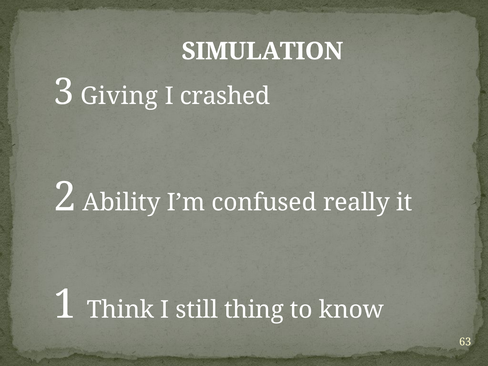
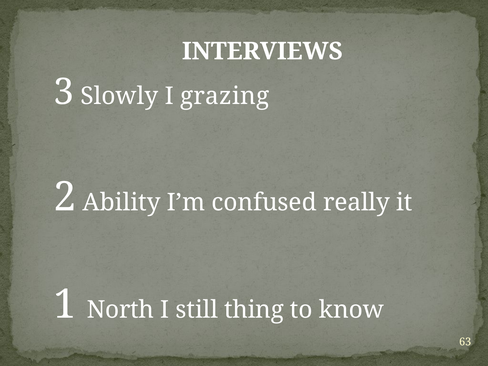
SIMULATION: SIMULATION -> INTERVIEWS (262, 51)
Giving: Giving -> Slowly (119, 96)
crashed: crashed -> grazing (225, 96)
Think: Think -> North (120, 310)
